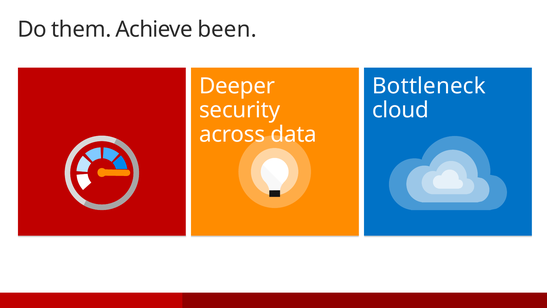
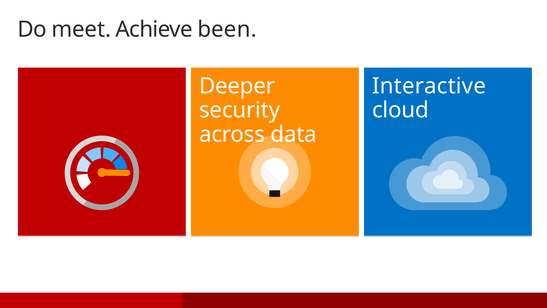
them: them -> meet (81, 30)
Bottleneck: Bottleneck -> Interactive (429, 86)
